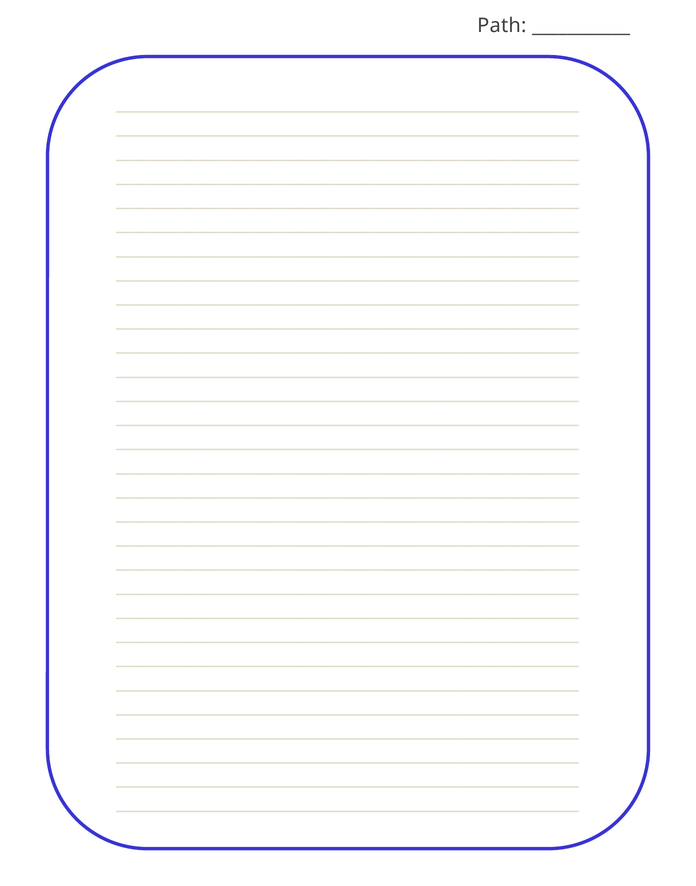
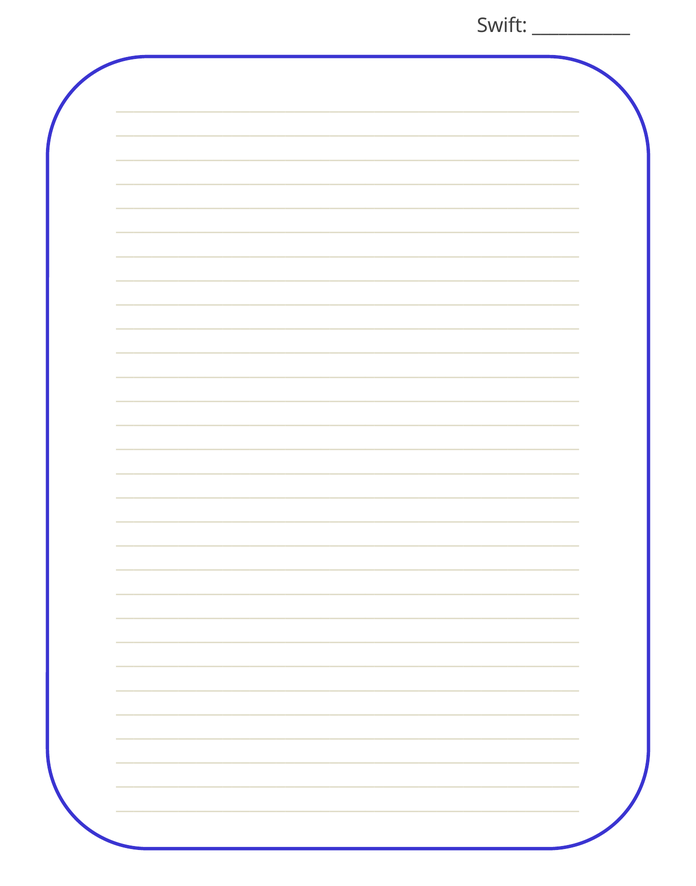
Path: Path -> Swift (502, 25)
